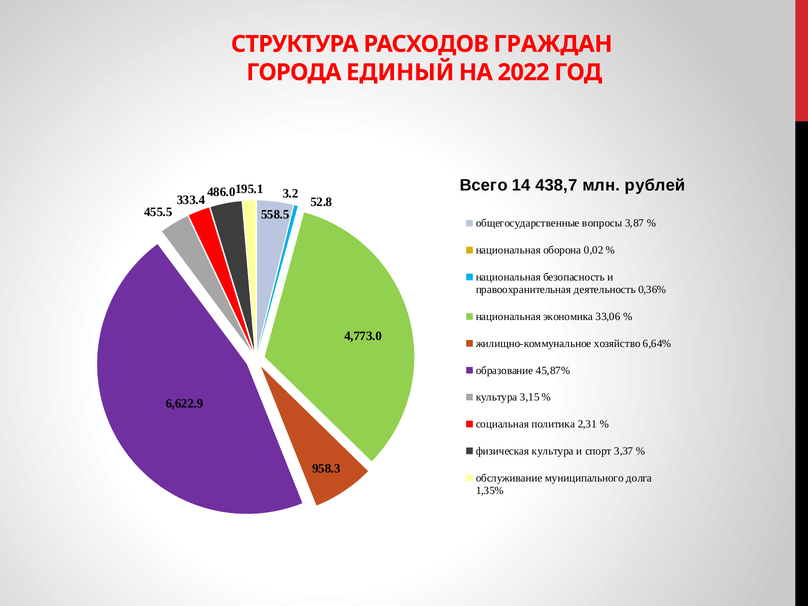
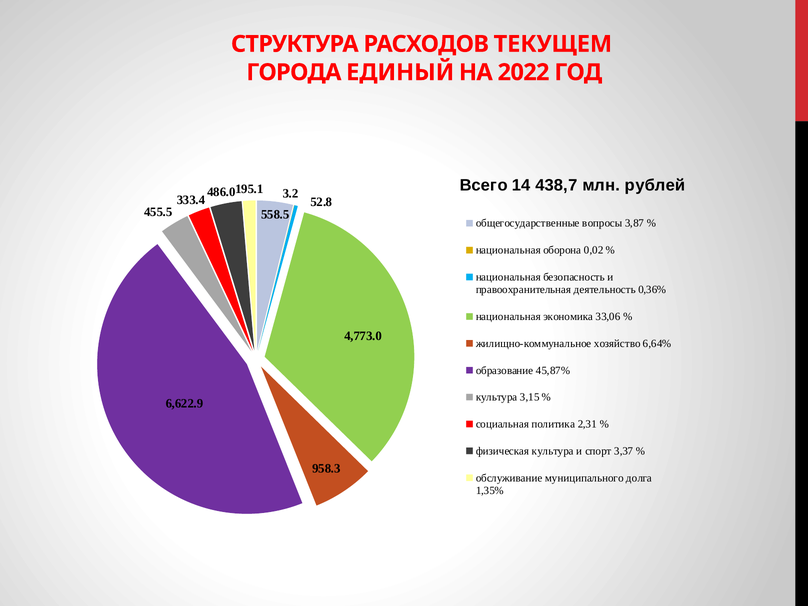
ГРАЖДАН: ГРАЖДАН -> ТЕКУЩЕМ (553, 44)
